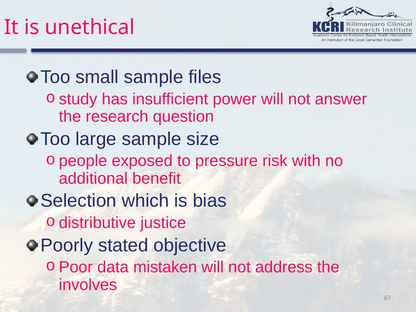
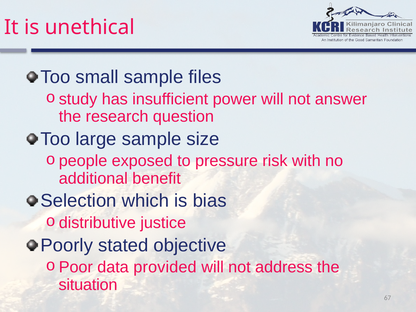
mistaken: mistaken -> provided (165, 267)
involves: involves -> situation (88, 285)
